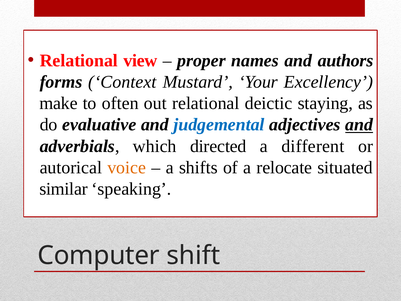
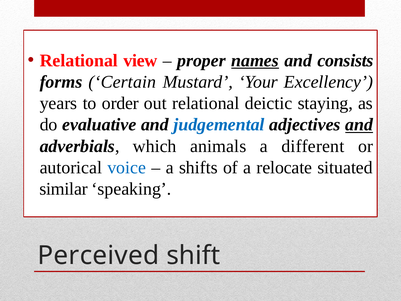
names underline: none -> present (255, 60)
authors: authors -> consists (346, 60)
Context: Context -> Certain (122, 82)
make: make -> years (58, 103)
often: often -> order (120, 103)
directed: directed -> animals (218, 146)
voice colour: orange -> blue (127, 167)
Computer: Computer -> Perceived (98, 255)
